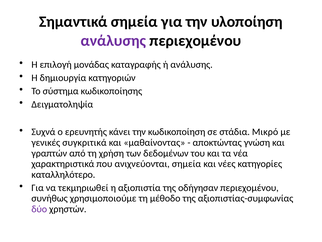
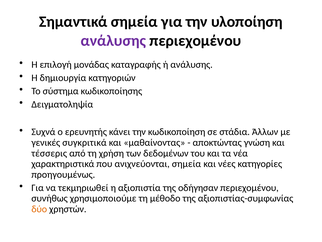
Μικρό: Μικρό -> Άλλων (265, 132)
γραπτών: γραπτών -> τέσσερις (49, 153)
καταλληλότερο: καταλληλότερο -> προηγουμένως (63, 174)
δύο colour: purple -> orange (39, 209)
